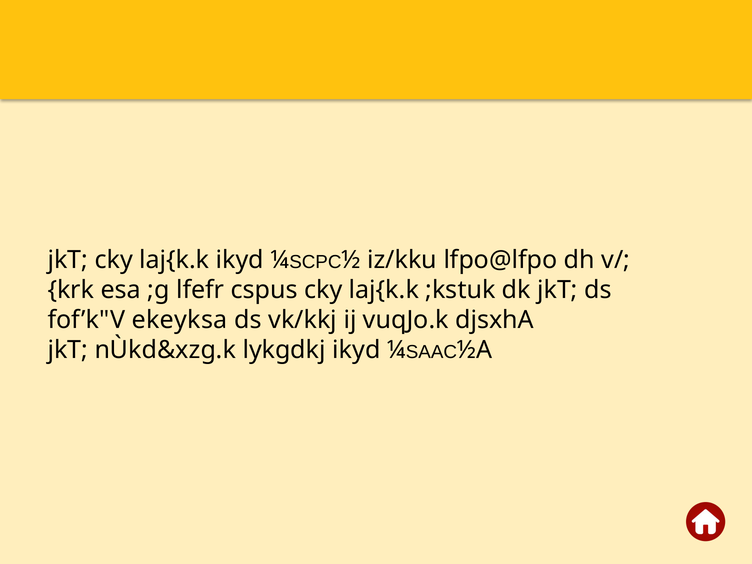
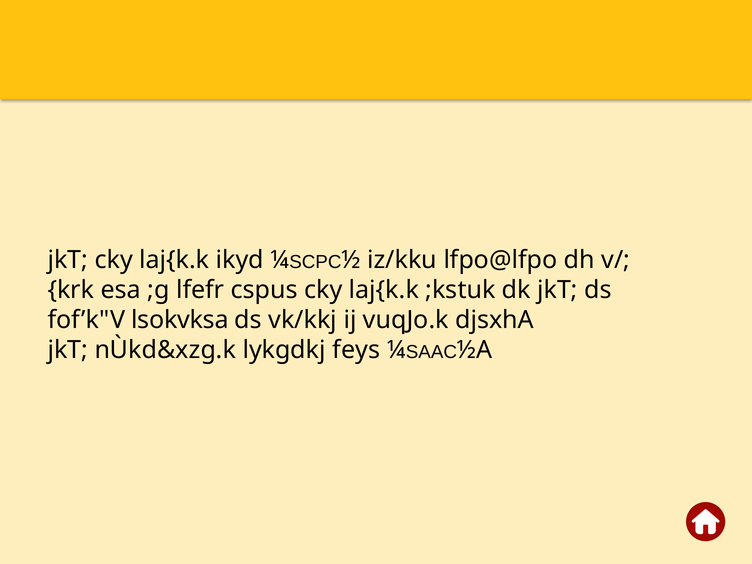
ekeyksa: ekeyksa -> lsokvksa (180, 320)
lykgdkj ikyd: ikyd -> feys (356, 350)
